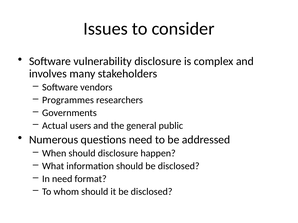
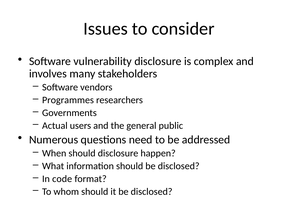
In need: need -> code (62, 179)
